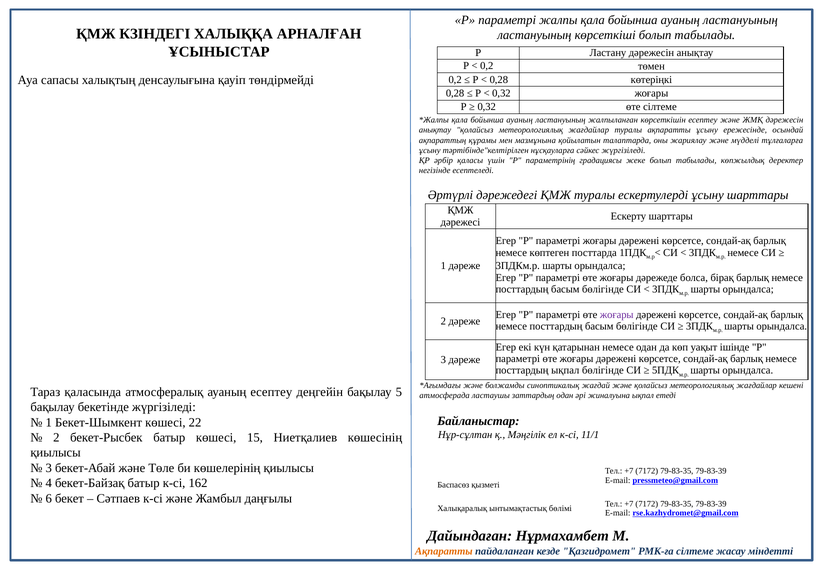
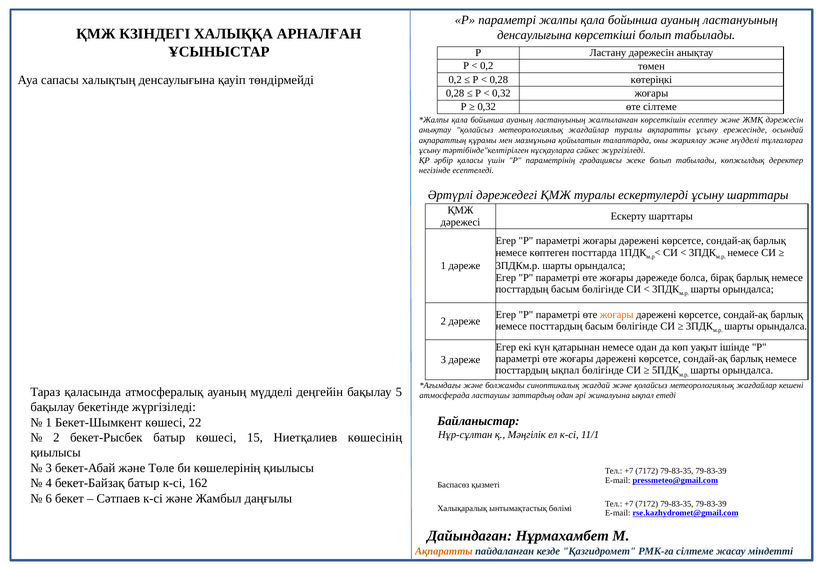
ластануының: ластануының -> денсаулығына (535, 35)
жоғары colour: purple -> orange (617, 314)
ауаның есептеу: есептеу -> мүдделі (271, 392)
